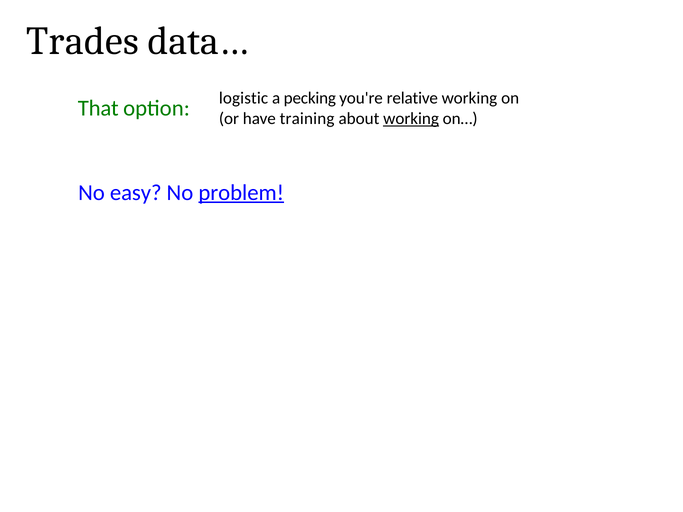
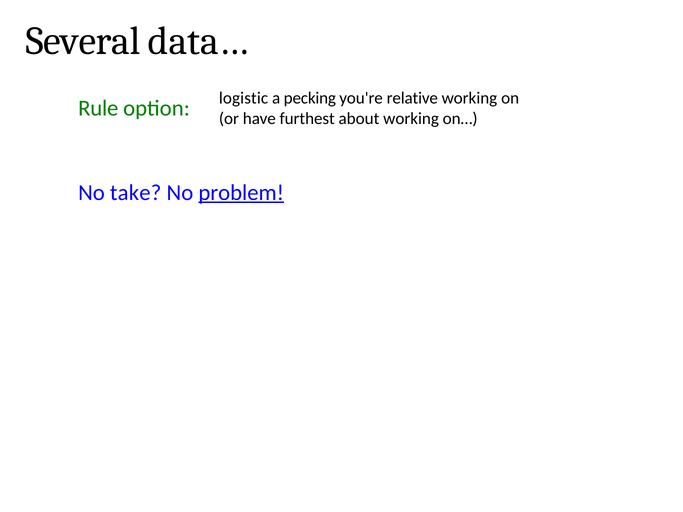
Trades: Trades -> Several (83, 41)
That: That -> Rule (98, 108)
training: training -> furthest (307, 119)
working underline: present -> none (411, 119)
easy: easy -> take (136, 193)
